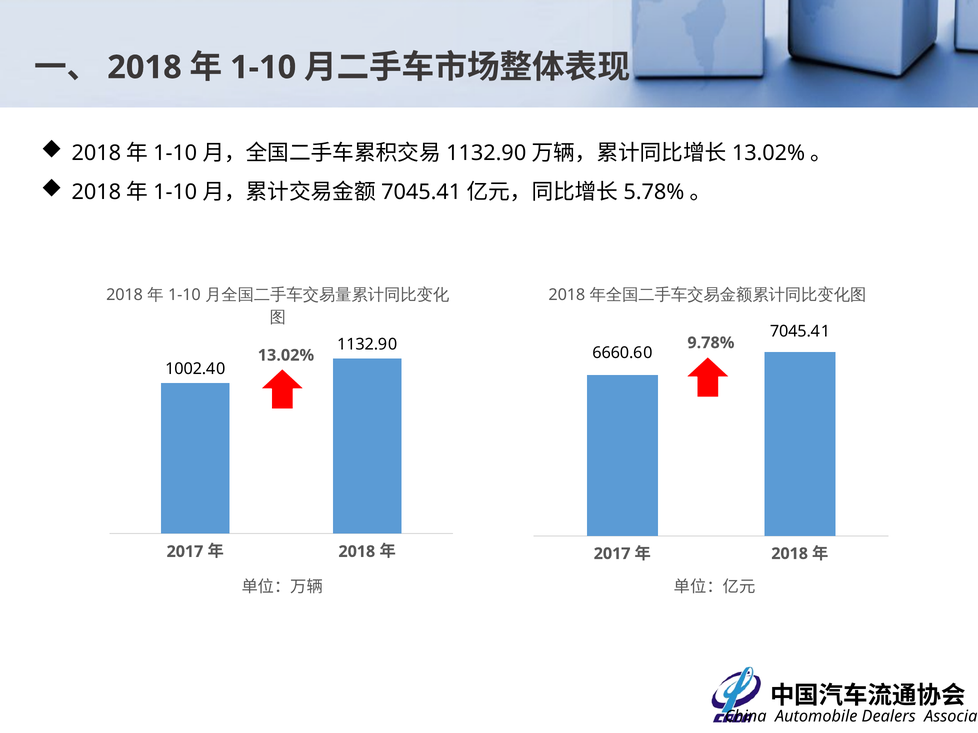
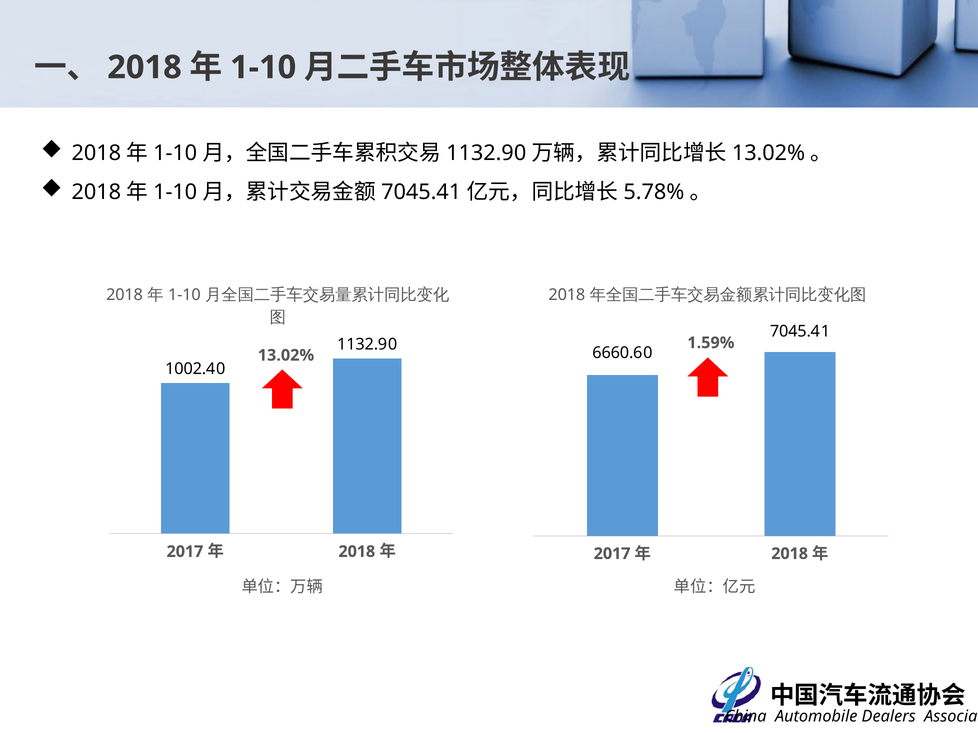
9.78%: 9.78% -> 1.59% (711, 343)
